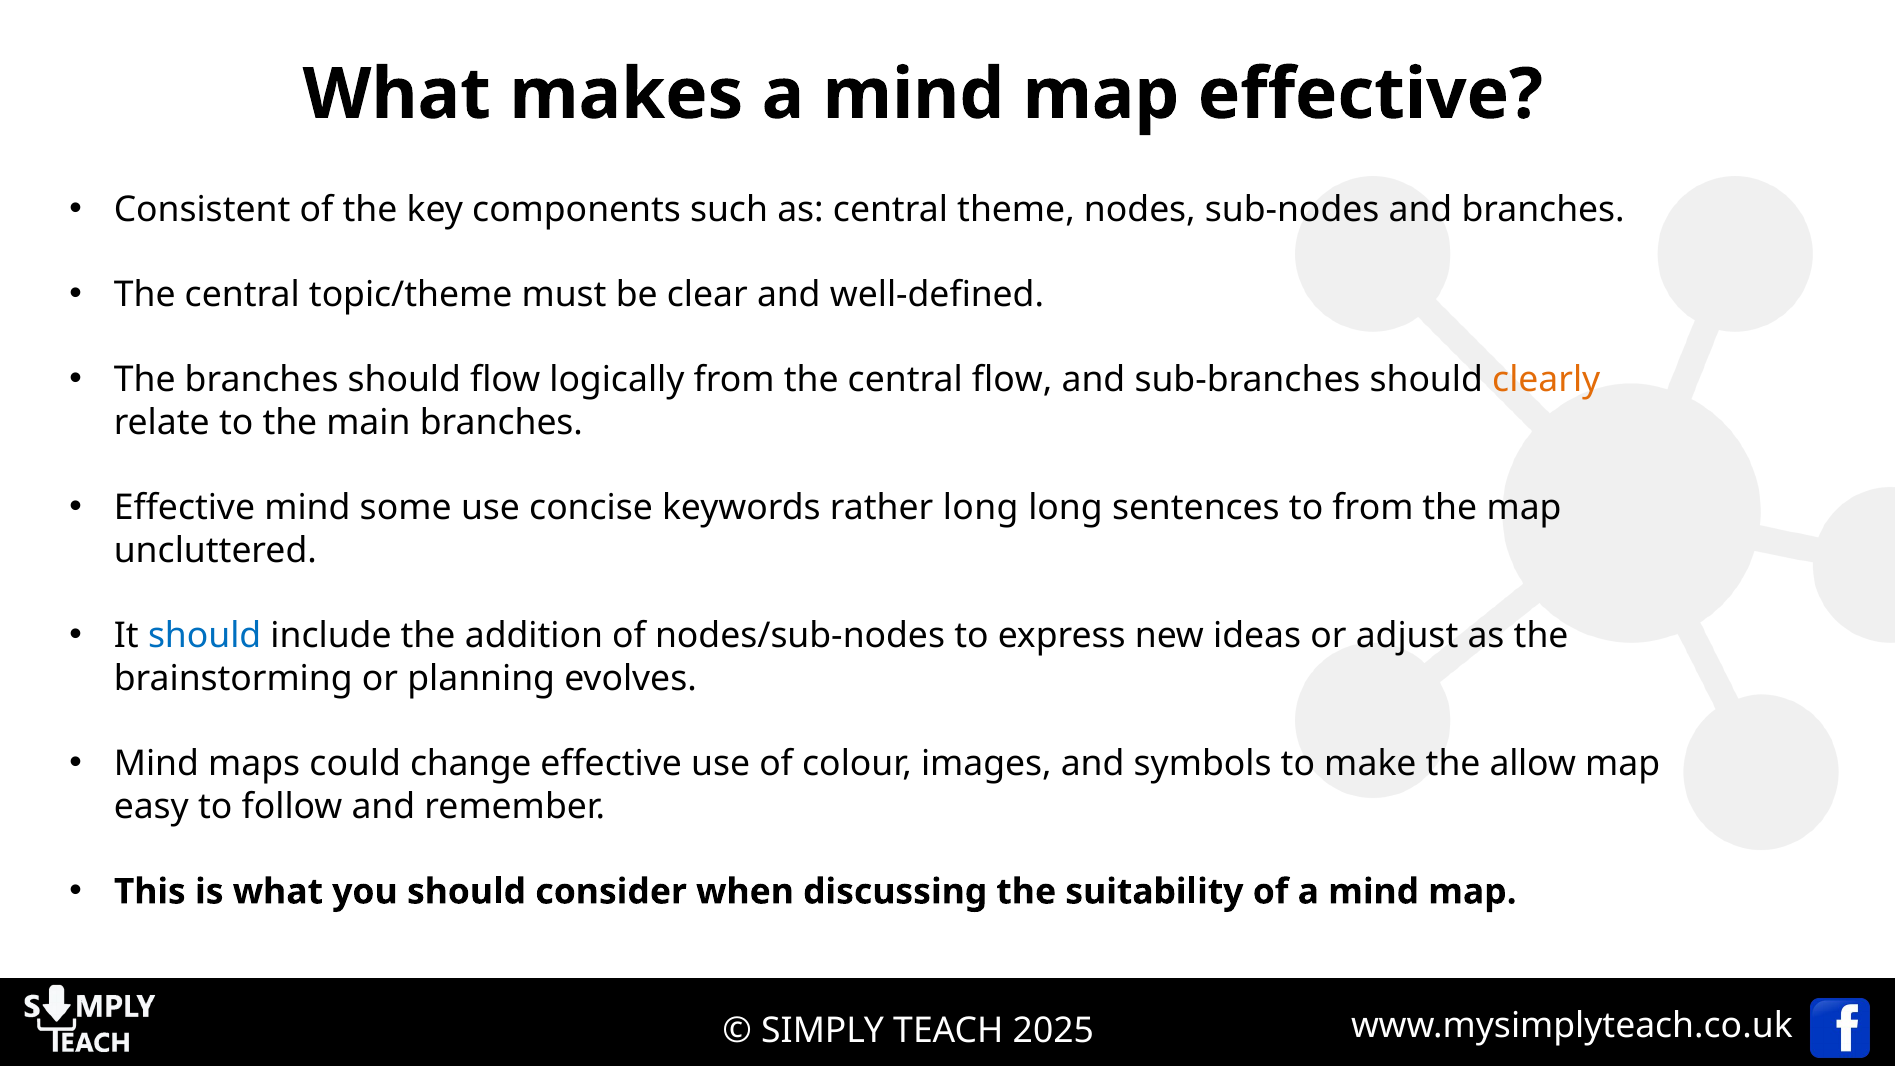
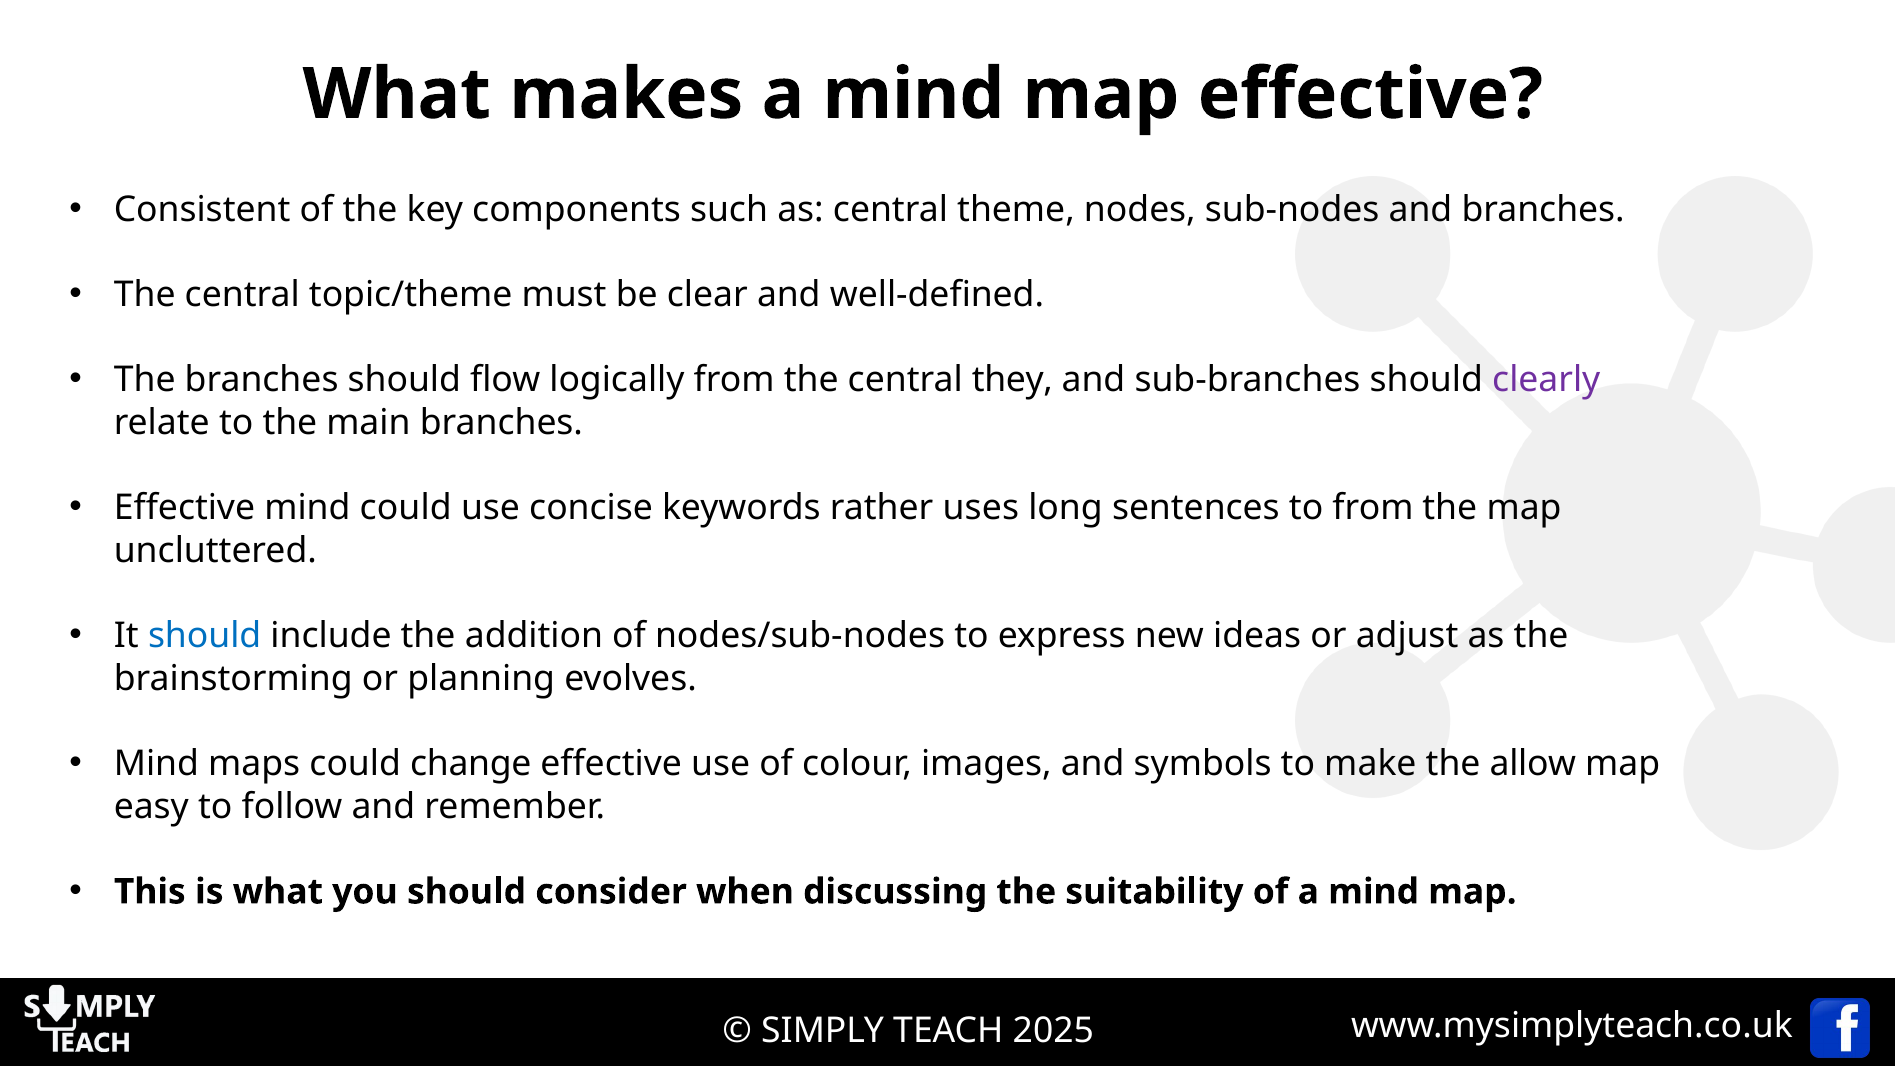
central flow: flow -> they (1012, 380)
clearly colour: orange -> purple (1546, 380)
mind some: some -> could (406, 508)
rather long: long -> uses (981, 508)
